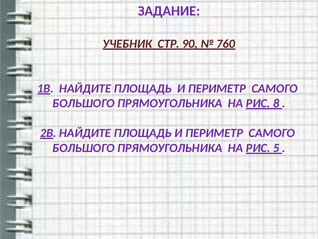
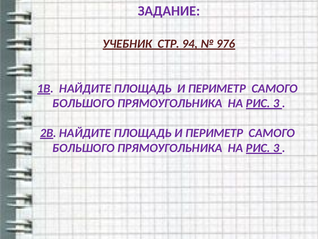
90: 90 -> 94 (190, 44)
760: 760 -> 976 (226, 44)
8: 8 -> 3 (276, 103)
5: 5 -> 3 (276, 148)
